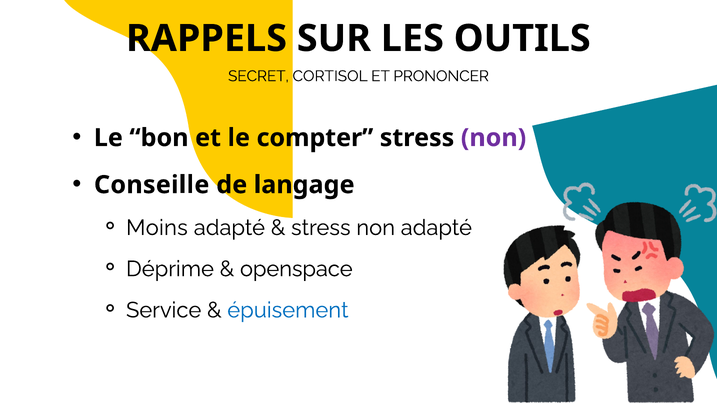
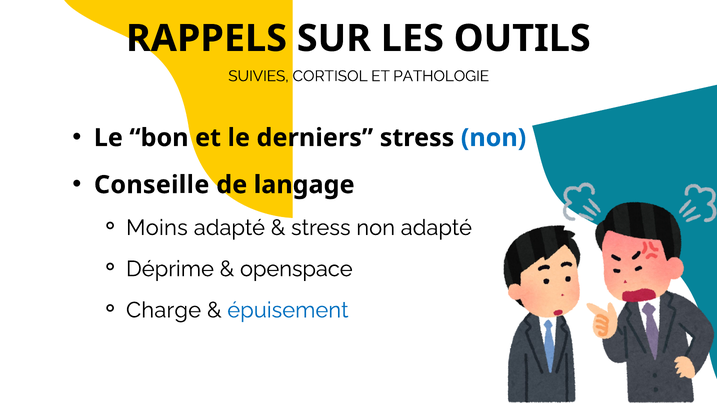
SECRET: SECRET -> SUIVIES (258, 76)
PRONONCER: PRONONCER -> PATHOLOGIE (441, 76)
compter: compter -> derniers (315, 138)
non colour: purple -> blue (494, 138)
Service: Service -> Charge (164, 310)
